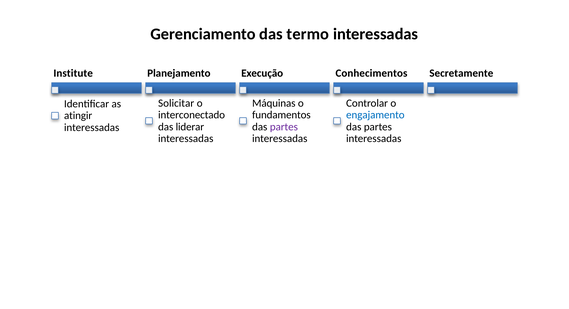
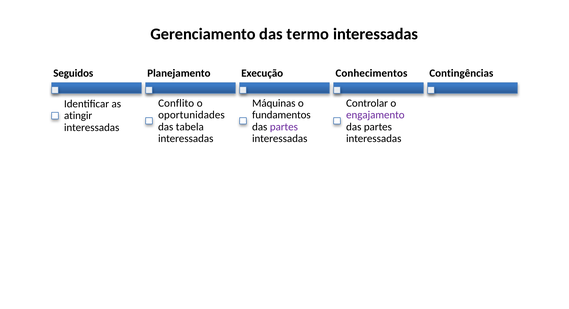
Institute: Institute -> Seguidos (73, 73)
Secretamente: Secretamente -> Contingências (461, 73)
Solicitar: Solicitar -> Conflito (176, 103)
interconectado: interconectado -> oportunidades (191, 115)
engajamento colour: blue -> purple (375, 115)
liderar: liderar -> tabela (190, 127)
